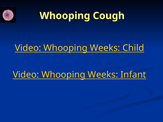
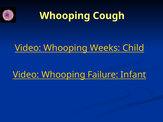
Weeks: Weeks -> Failure (103, 75)
